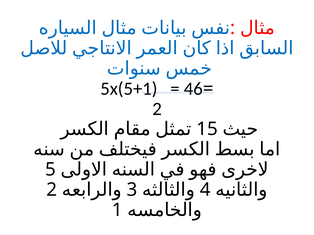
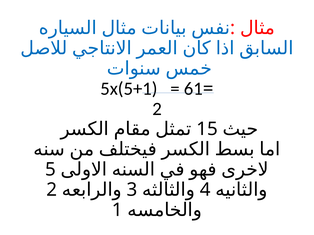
46: 46 -> 61 (193, 89)
